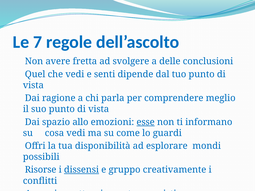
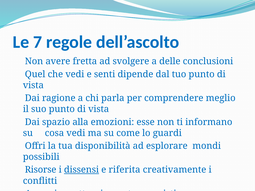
allo: allo -> alla (80, 122)
esse underline: present -> none (146, 122)
gruppo: gruppo -> riferita (124, 170)
